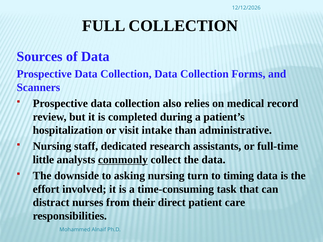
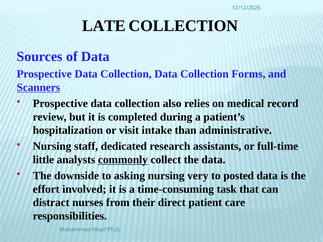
FULL: FULL -> LATE (104, 26)
Scanners underline: none -> present (38, 88)
turn: turn -> very (198, 176)
timing: timing -> posted (239, 176)
